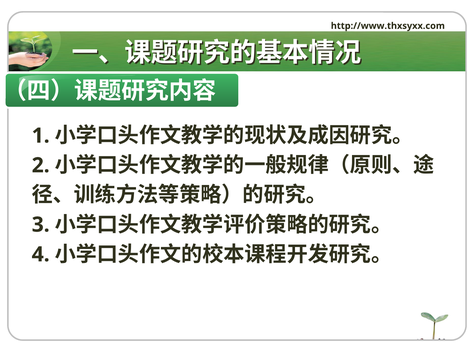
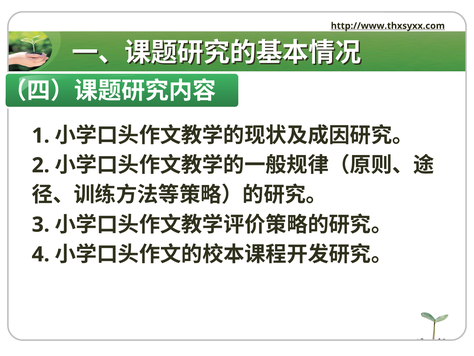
http://www.thxsyxx.com underline: none -> present (388, 26)
